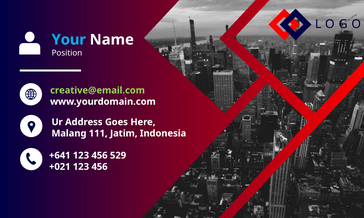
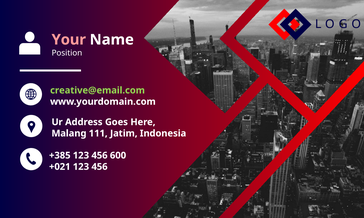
Your colour: light blue -> pink (69, 40)
+641: +641 -> +385 (60, 156)
529: 529 -> 600 (118, 156)
